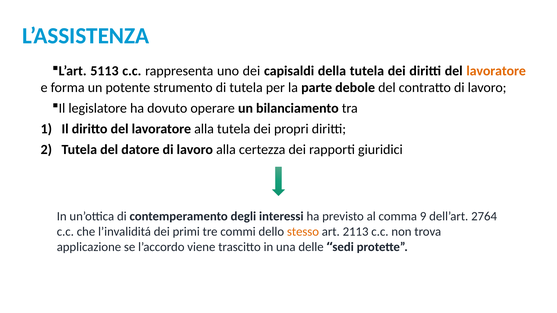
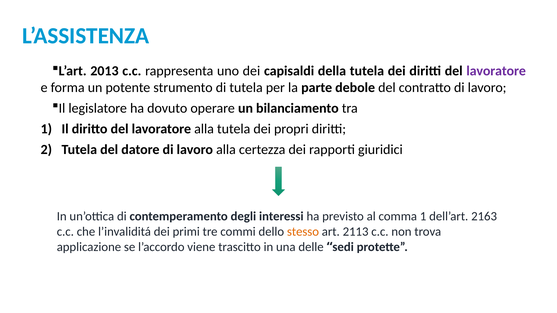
5113: 5113 -> 2013 (104, 71)
lavoratore colour: orange -> purple (496, 71)
comma 9: 9 -> 1 (423, 216)
2764: 2764 -> 2163 (484, 216)
